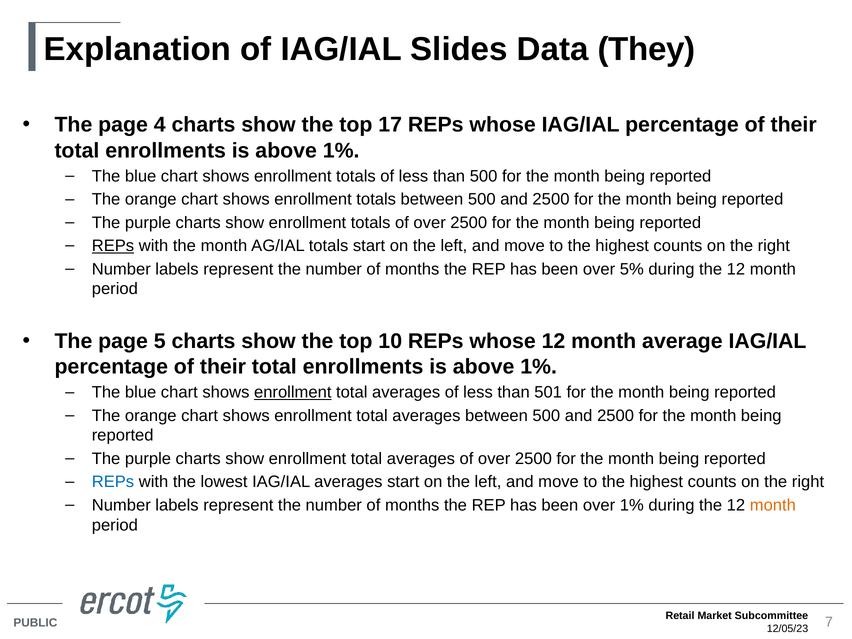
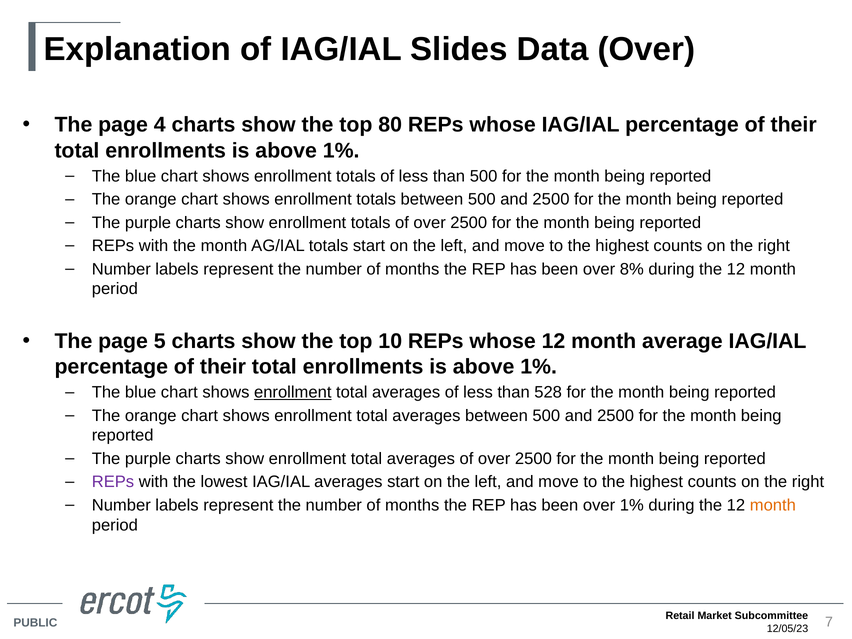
Data They: They -> Over (646, 49)
17: 17 -> 80 (390, 125)
REPs underline: present -> none (113, 246)
5%: 5% -> 8% (632, 269)
501: 501 -> 528 (548, 392)
REPs colour: blue -> purple (113, 482)
